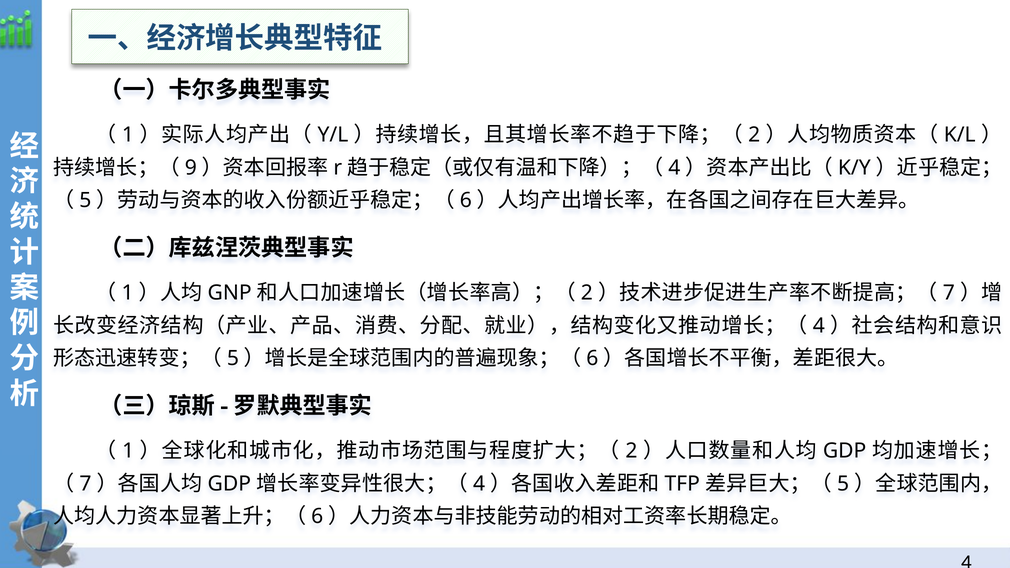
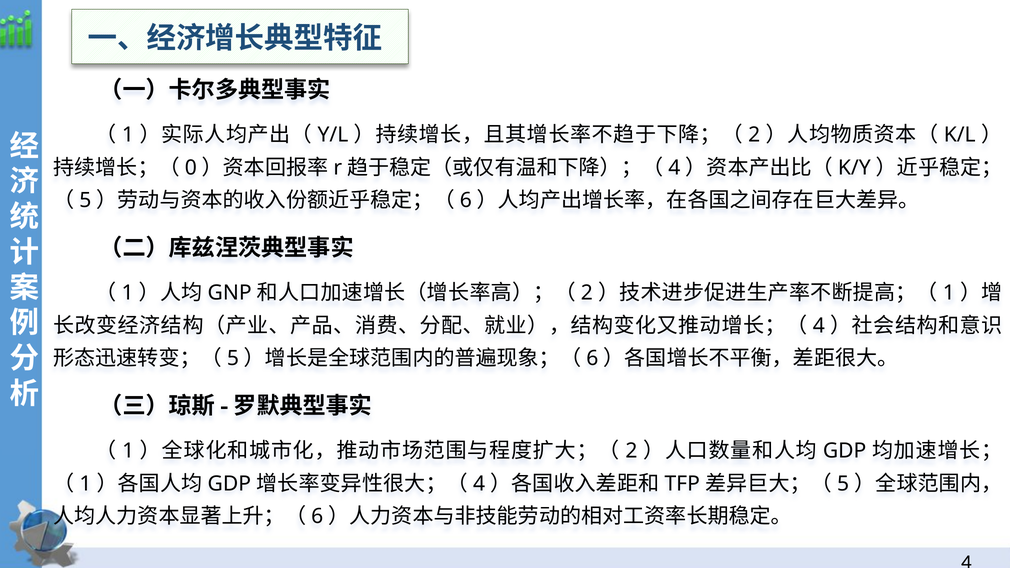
9: 9 -> 0 (191, 168)
7: 7 -> 1 (949, 293)
7: 7 -> 1 (85, 484)
